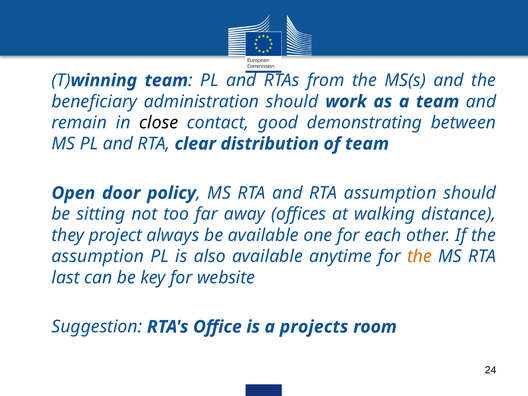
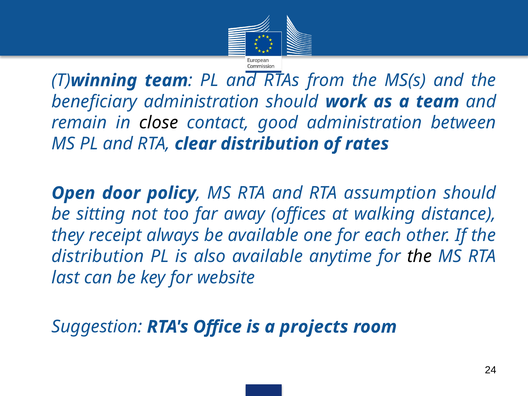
good demonstrating: demonstrating -> administration (364, 123)
of team: team -> rates (367, 144)
project: project -> receipt (115, 235)
assumption: assumption -> distribution (98, 256)
the colour: orange -> black (419, 256)
